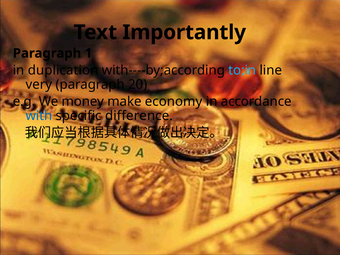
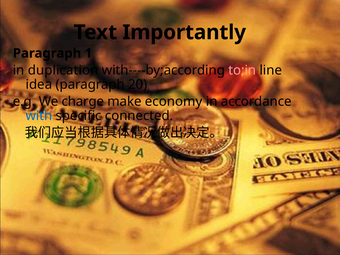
to;in colour: light blue -> pink (242, 70)
very: very -> idea (39, 84)
money: money -> charge (83, 101)
difference: difference -> connected (139, 116)
